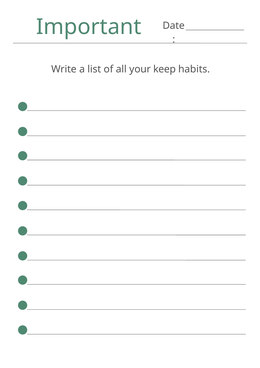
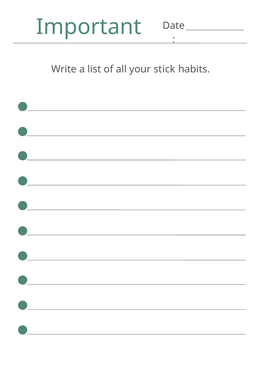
keep: keep -> stick (164, 69)
